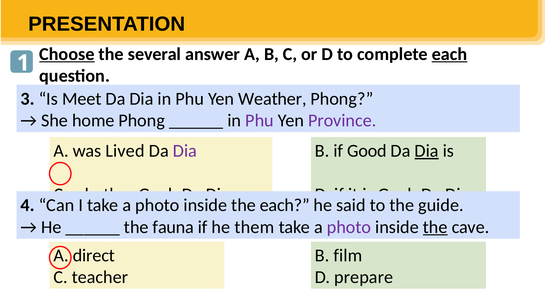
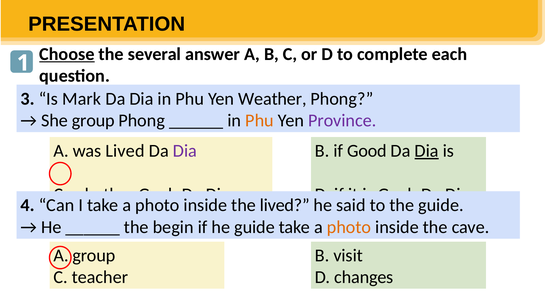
each underline: present -> none (449, 54)
Meet: Meet -> Mark (82, 99)
She home: home -> group (93, 121)
Phu colour: purple -> orange (260, 121)
each: each -> lived (285, 206)
fauna: fauna -> begin (173, 228)
he them: them -> guide (255, 228)
photo colour: purple -> orange (349, 228)
the underline: present -> none (435, 228)
A direct: direct -> group (94, 256)
film: film -> visit (348, 256)
prepare: prepare -> changes (364, 278)
